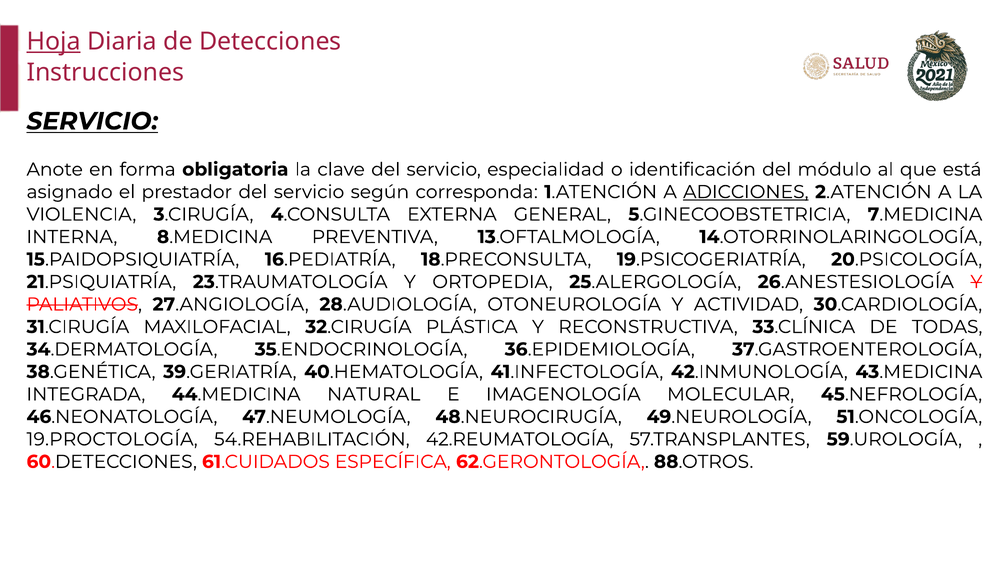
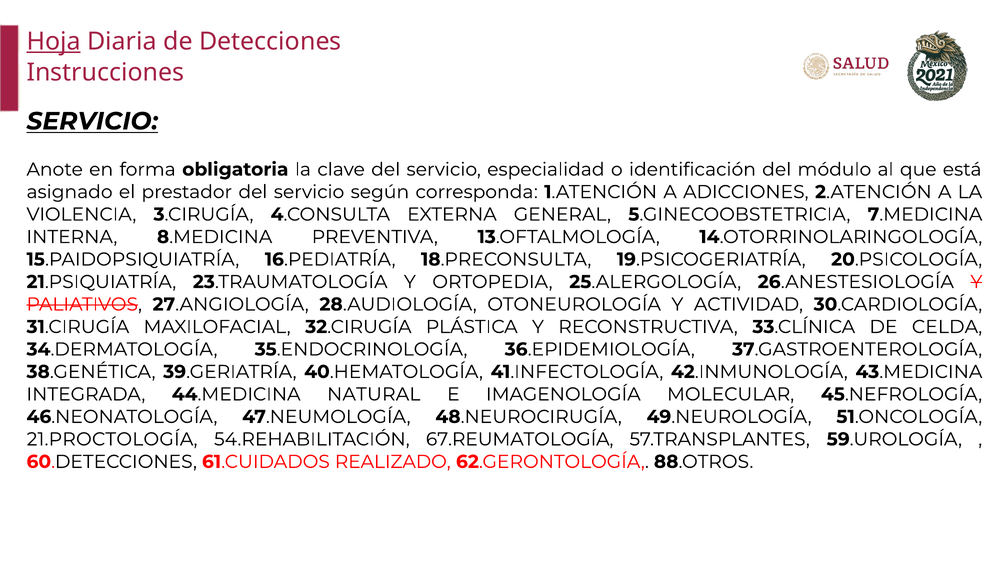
ADICCIONES underline: present -> none (746, 192)
TODAS: TODAS -> CELDA (947, 327)
19.PROCTOLOGÍA: 19.PROCTOLOGÍA -> 21.PROCTOLOGÍA (112, 439)
42.REUMATOLOGÍA: 42.REUMATOLOGÍA -> 67.REUMATOLOGÍA (520, 439)
ESPECÍFICA: ESPECÍFICA -> REALIZADO (393, 462)
